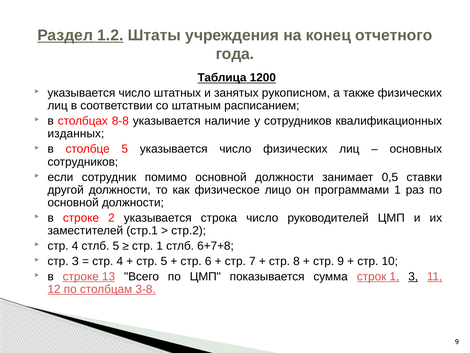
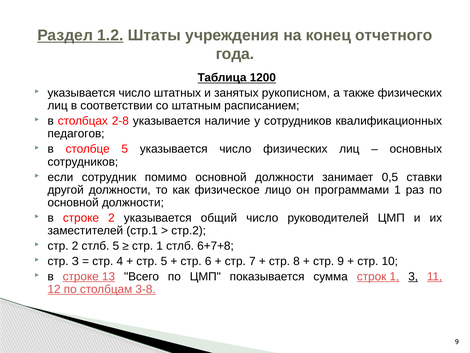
8-8: 8-8 -> 2-8 (120, 121)
изданных: изданных -> педагогов (76, 134)
строка: строка -> общий (219, 218)
4: 4 -> 2 (75, 246)
